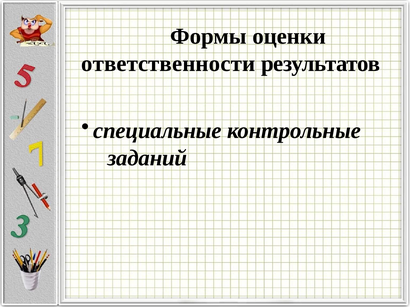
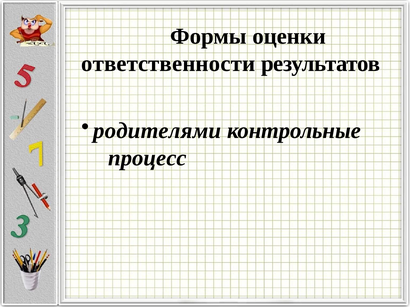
специальные: специальные -> родителями (157, 131)
заданий: заданий -> процесс (147, 158)
